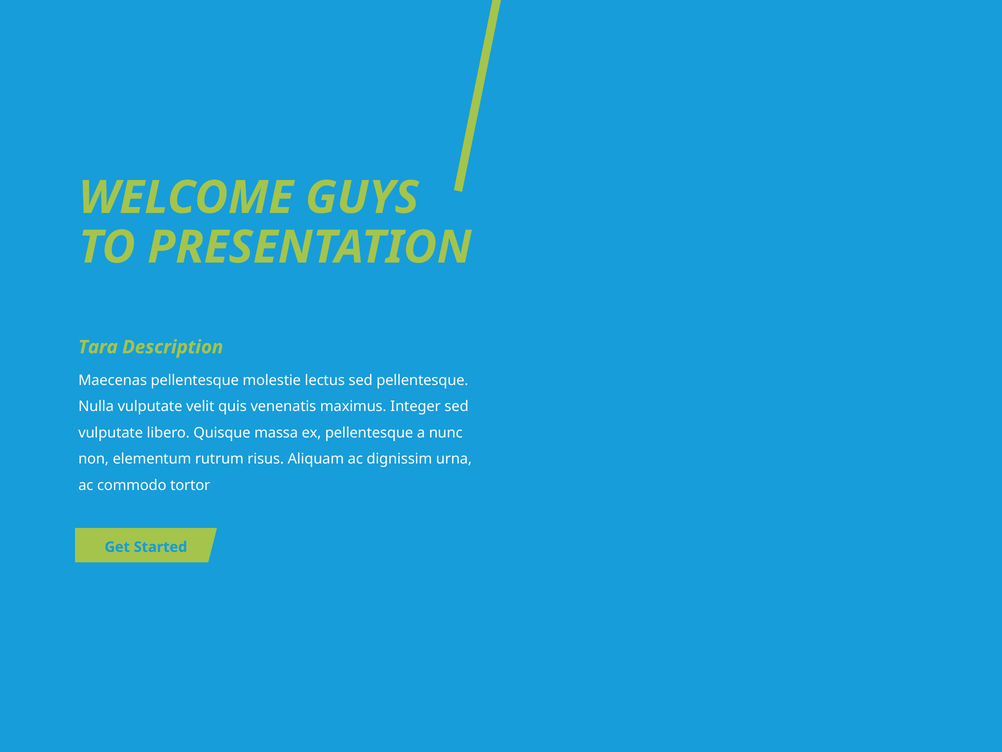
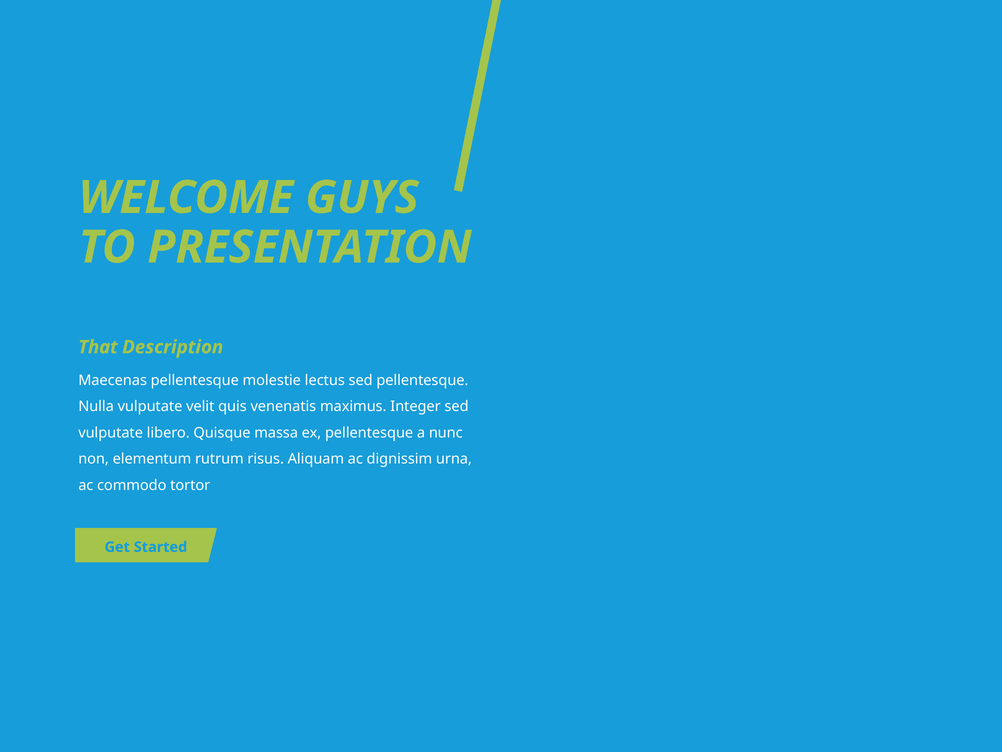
Tara: Tara -> That (98, 347)
